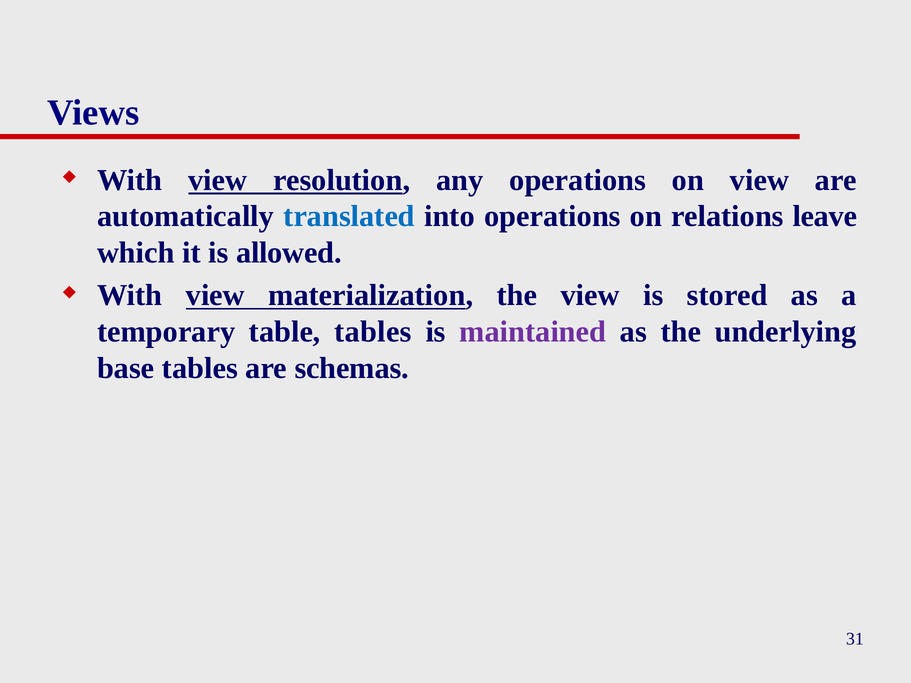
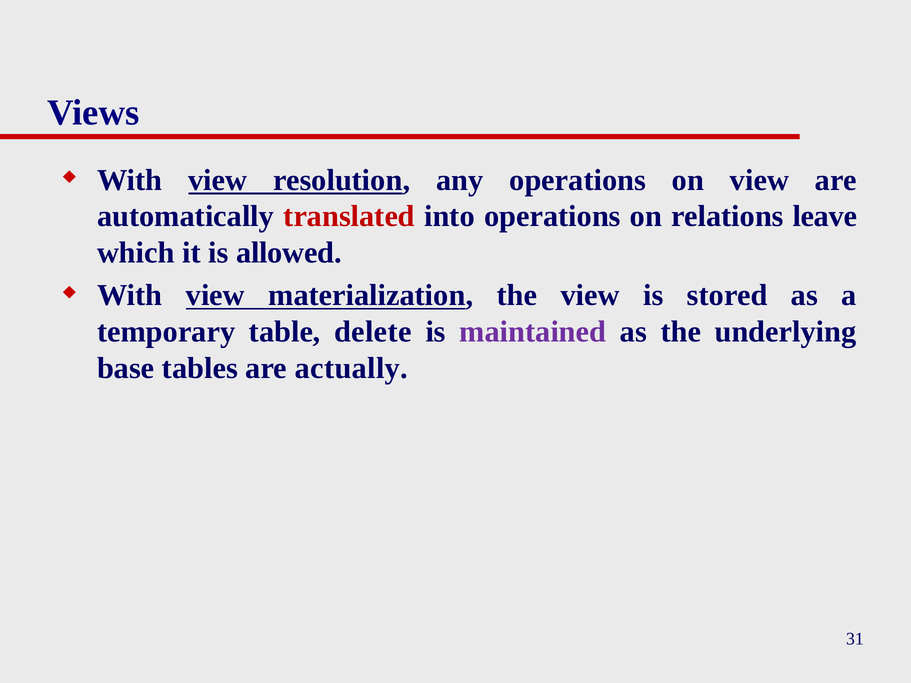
translated colour: blue -> red (349, 217)
table tables: tables -> delete (373, 332)
schemas: schemas -> actually (351, 368)
